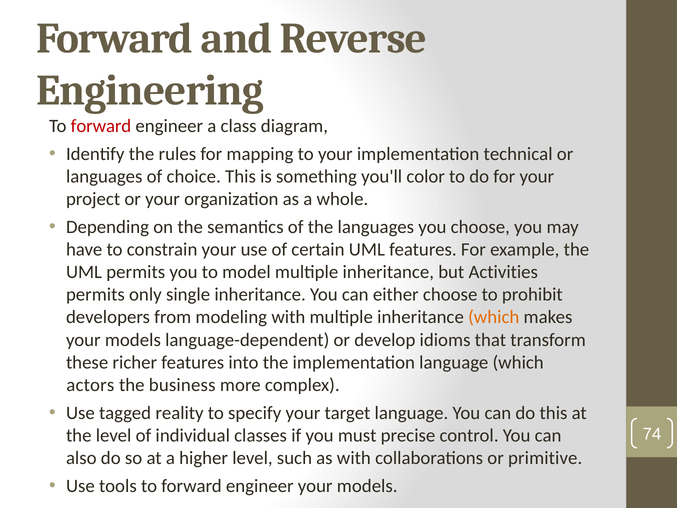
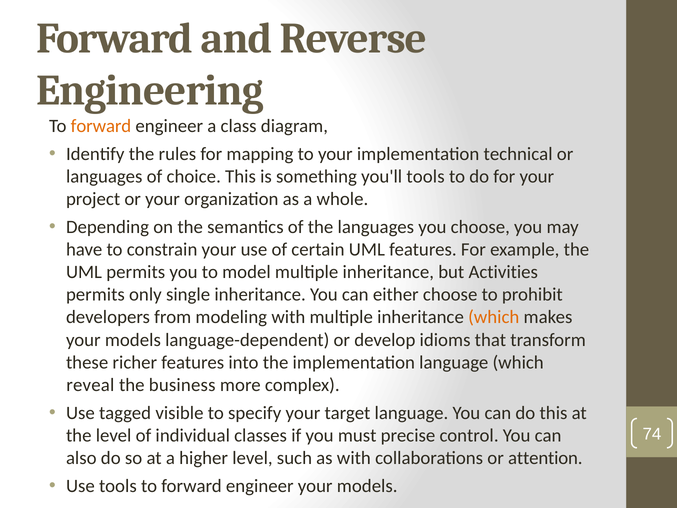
forward colour: red -> orange (101, 126)
you'll color: color -> tools (426, 176)
actors: actors -> reveal (90, 385)
reality: reality -> visible (179, 413)
primitive: primitive -> attention (545, 458)
